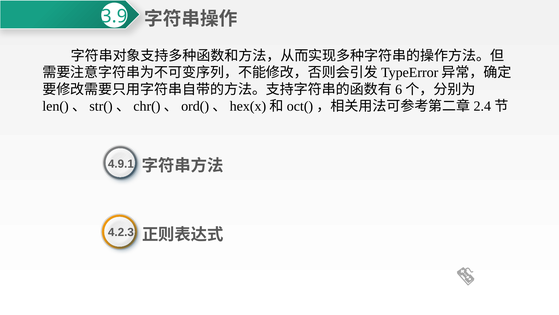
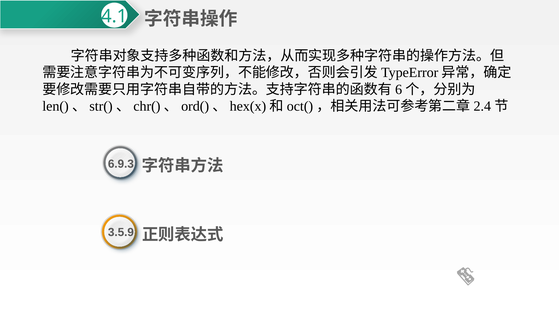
3.9: 3.9 -> 4.1 (114, 16)
4.9.1: 4.9.1 -> 6.9.3 (121, 164)
4.2.3: 4.2.3 -> 3.5.9 (121, 232)
